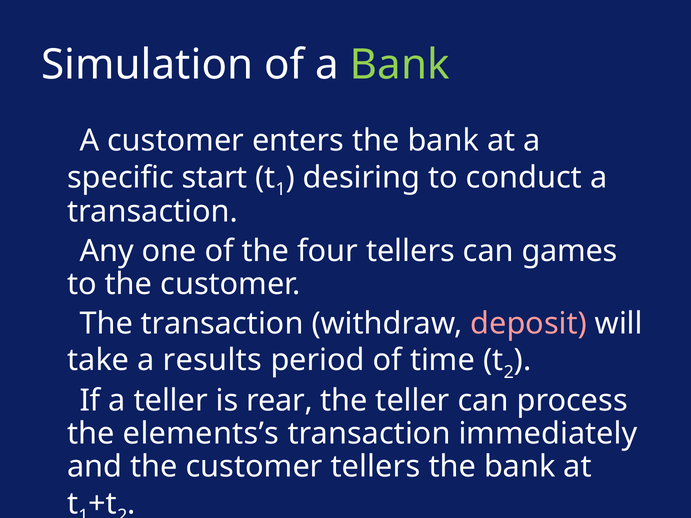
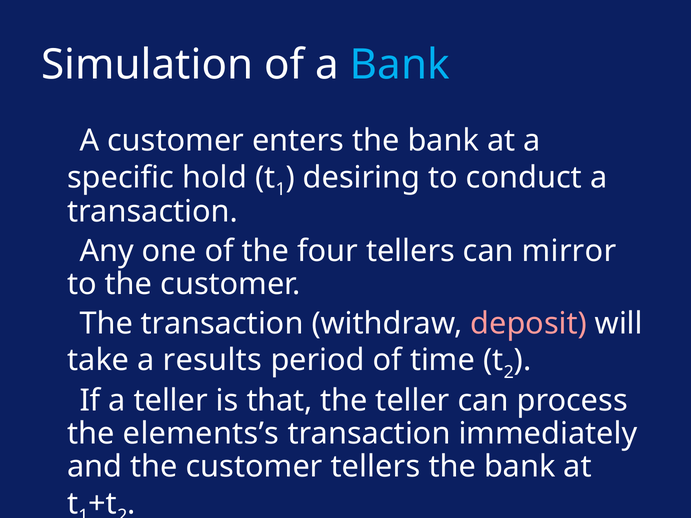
Bank colour: light green -> light blue (400, 65)
start: start -> hold (214, 178)
games: games -> mirror (569, 251)
rear: rear -> that (279, 401)
